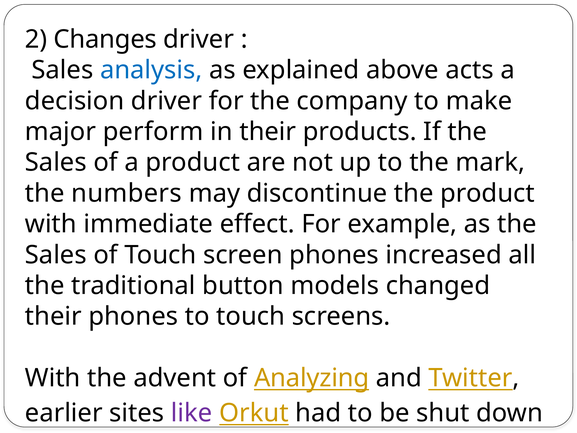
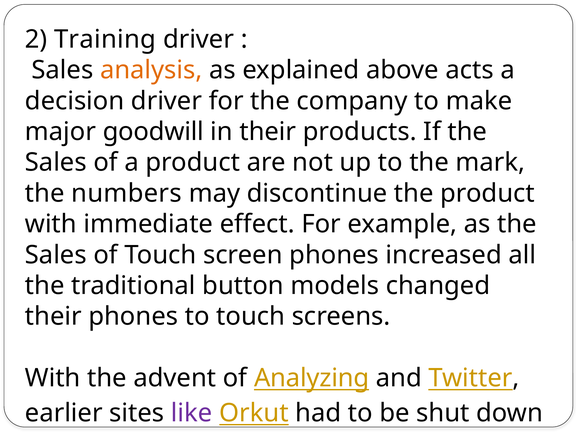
Changes: Changes -> Training (105, 39)
analysis colour: blue -> orange (151, 70)
perform: perform -> goodwill (153, 132)
